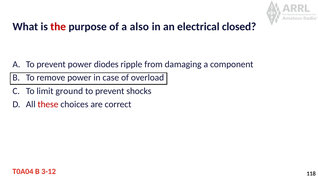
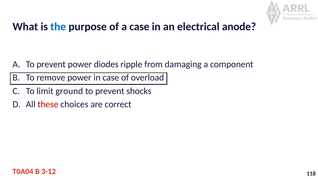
the colour: red -> blue (58, 27)
a also: also -> case (139, 27)
closed: closed -> anode (239, 27)
